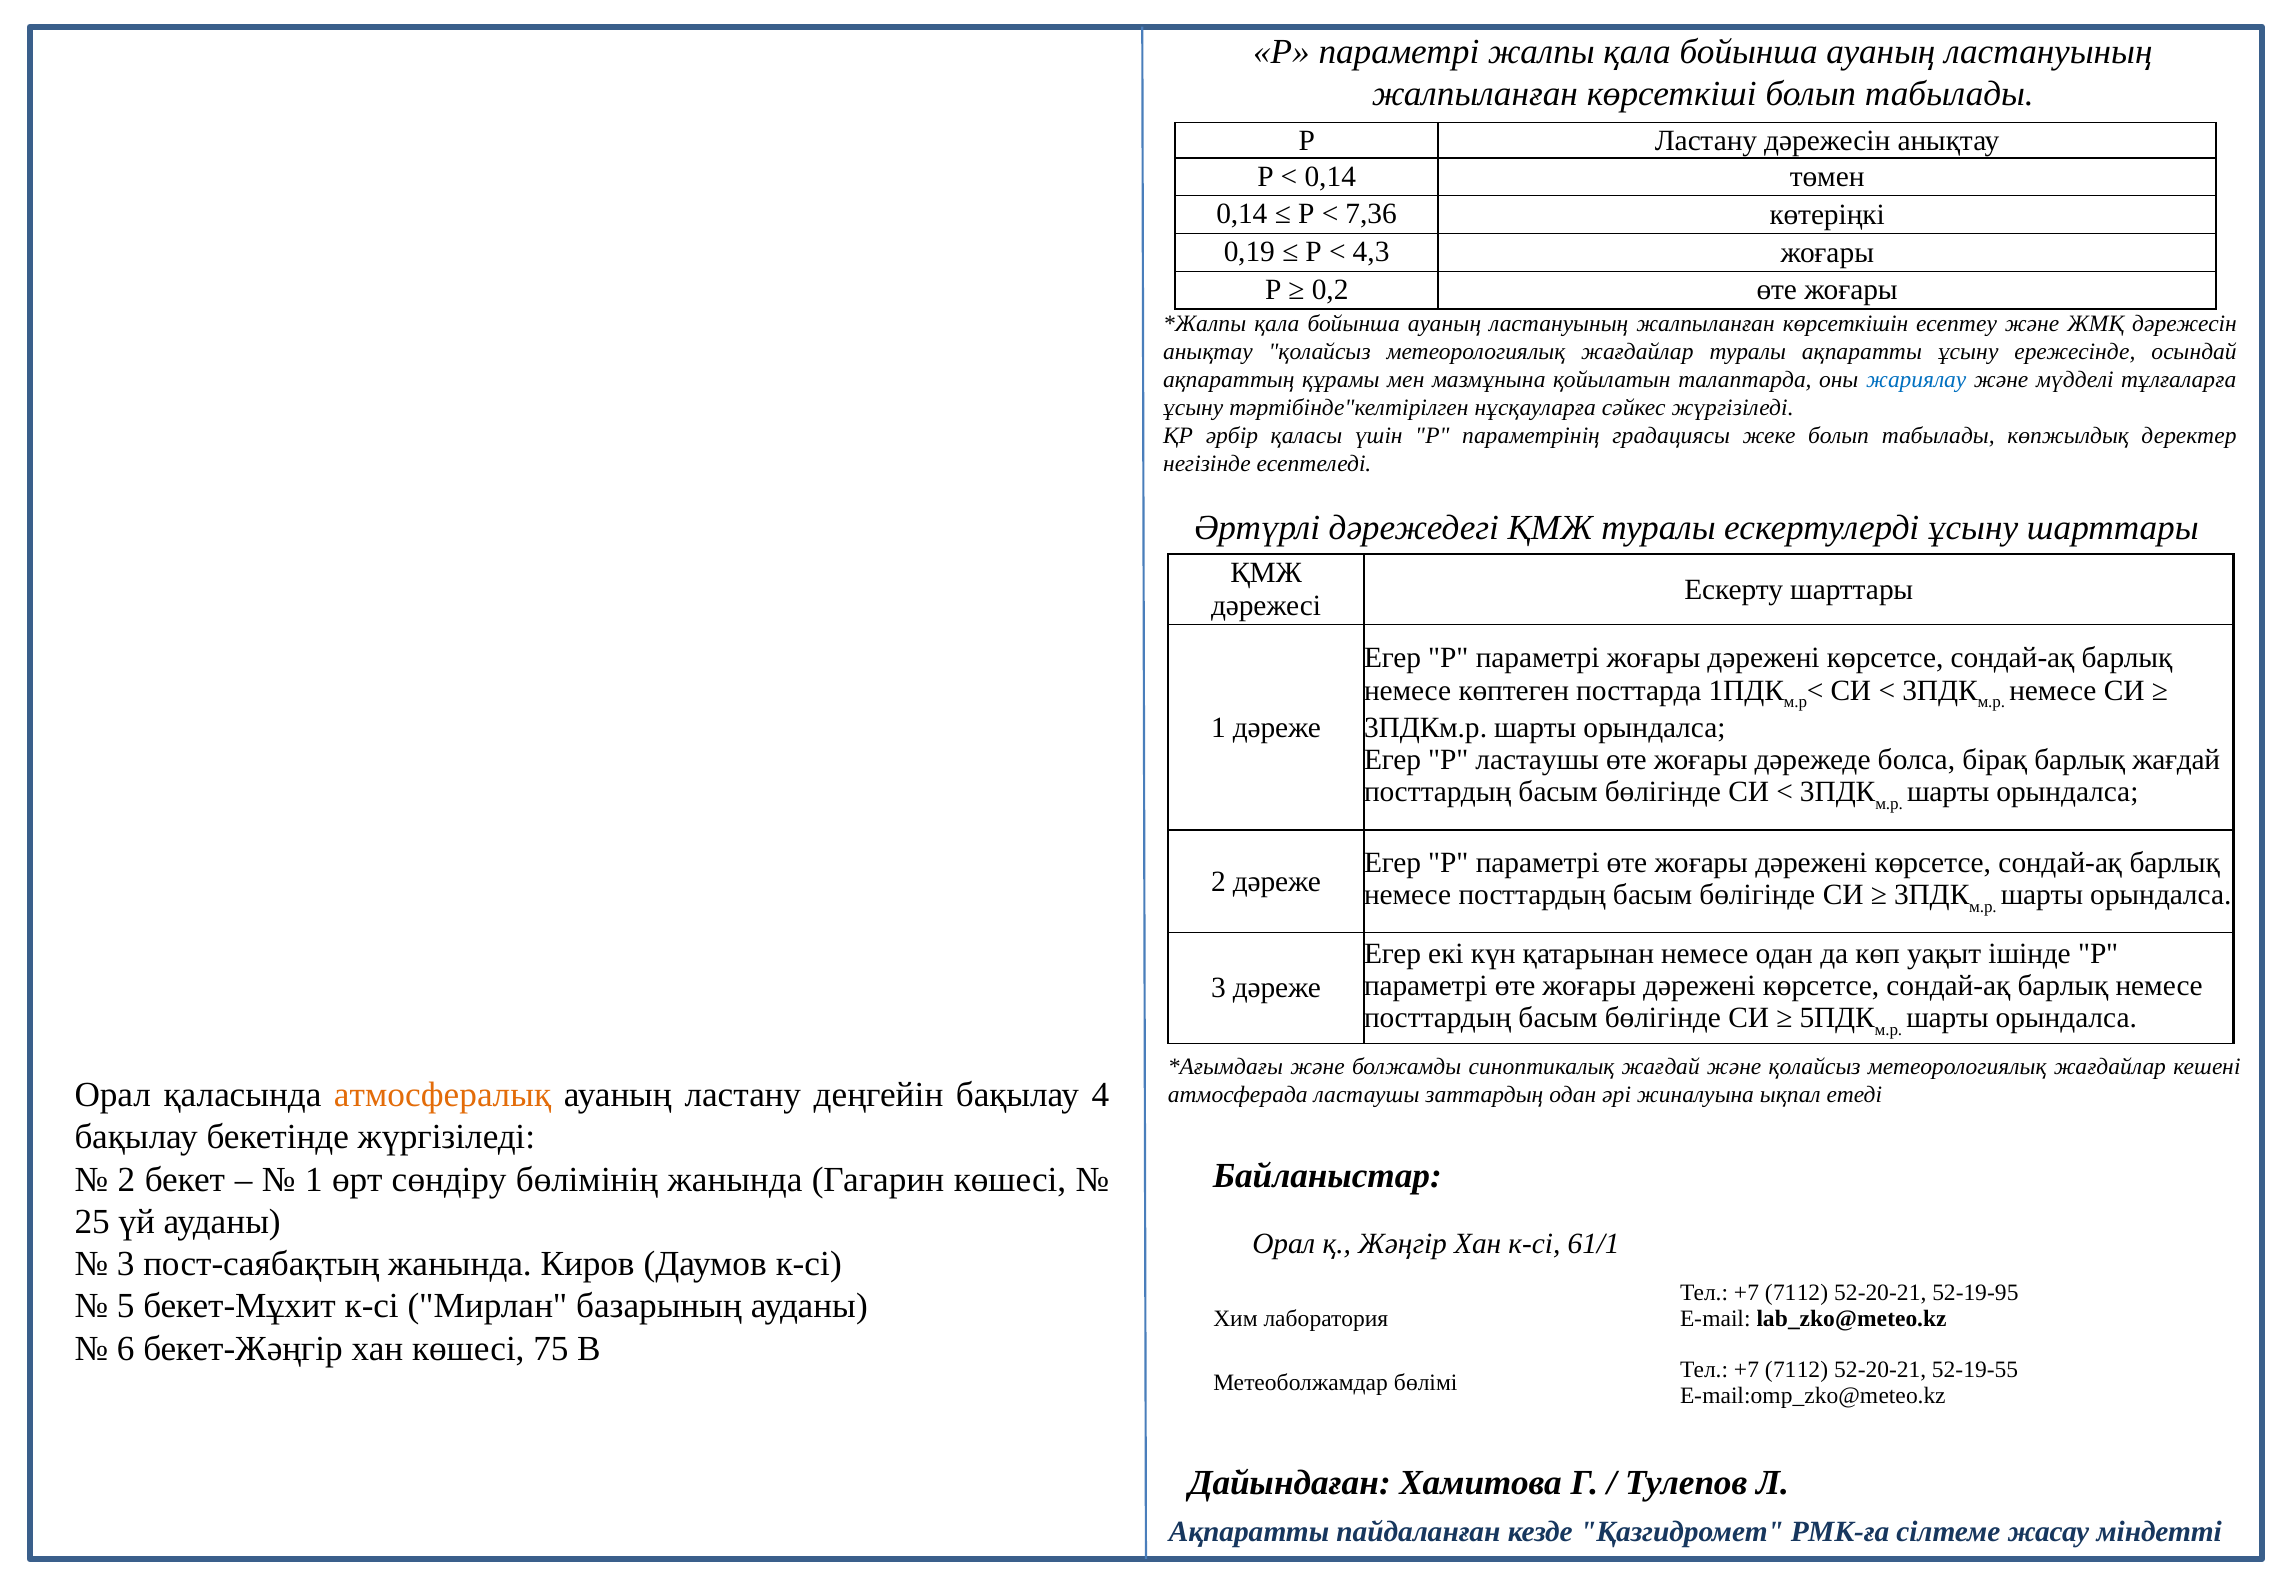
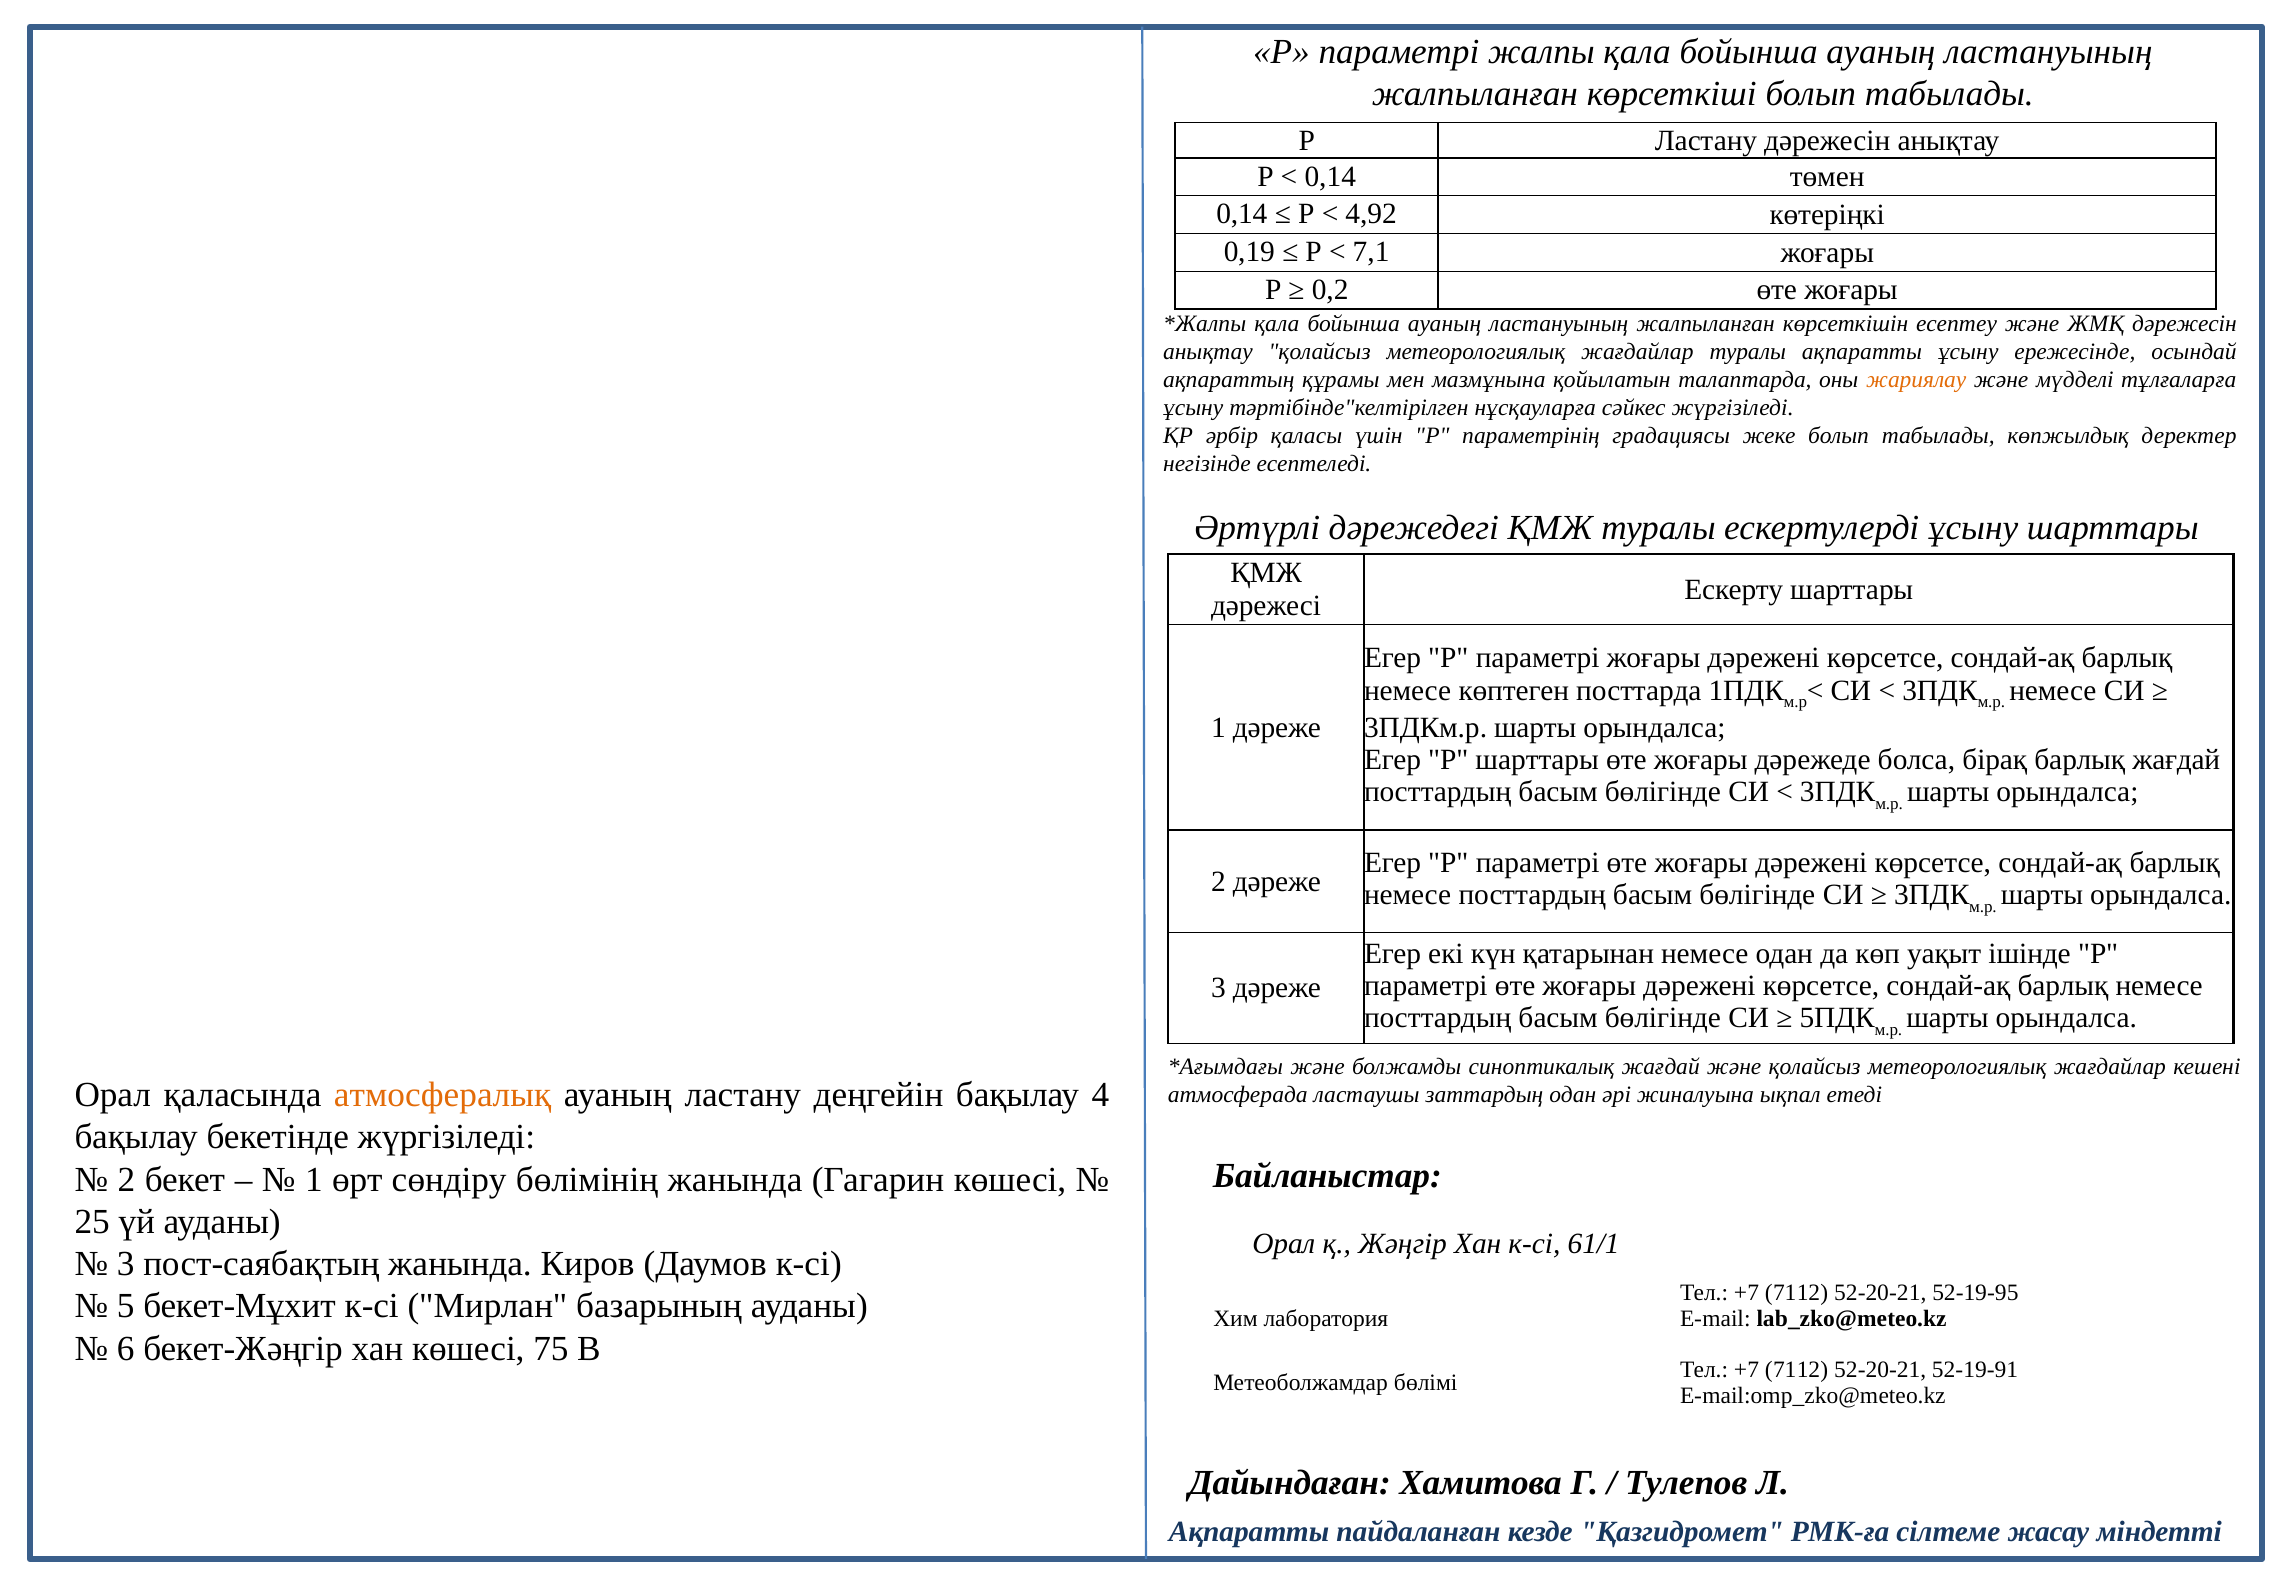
7,36: 7,36 -> 4,92 (1371, 214)
4,3: 4,3 -> 7,1 (1371, 252)
жариялау colour: blue -> orange (1916, 380)
P ластаушы: ластаушы -> шарттары (1537, 760)
52-19-55: 52-19-55 -> 52-19-91 (1975, 1371)
